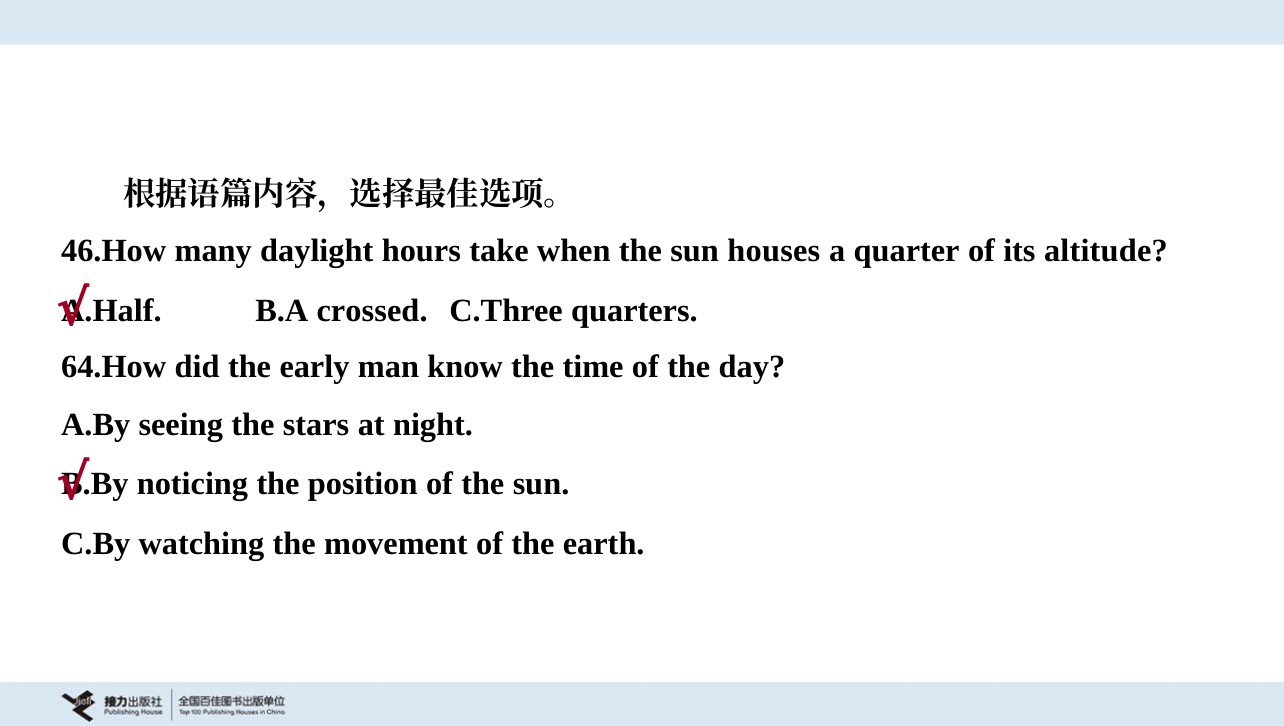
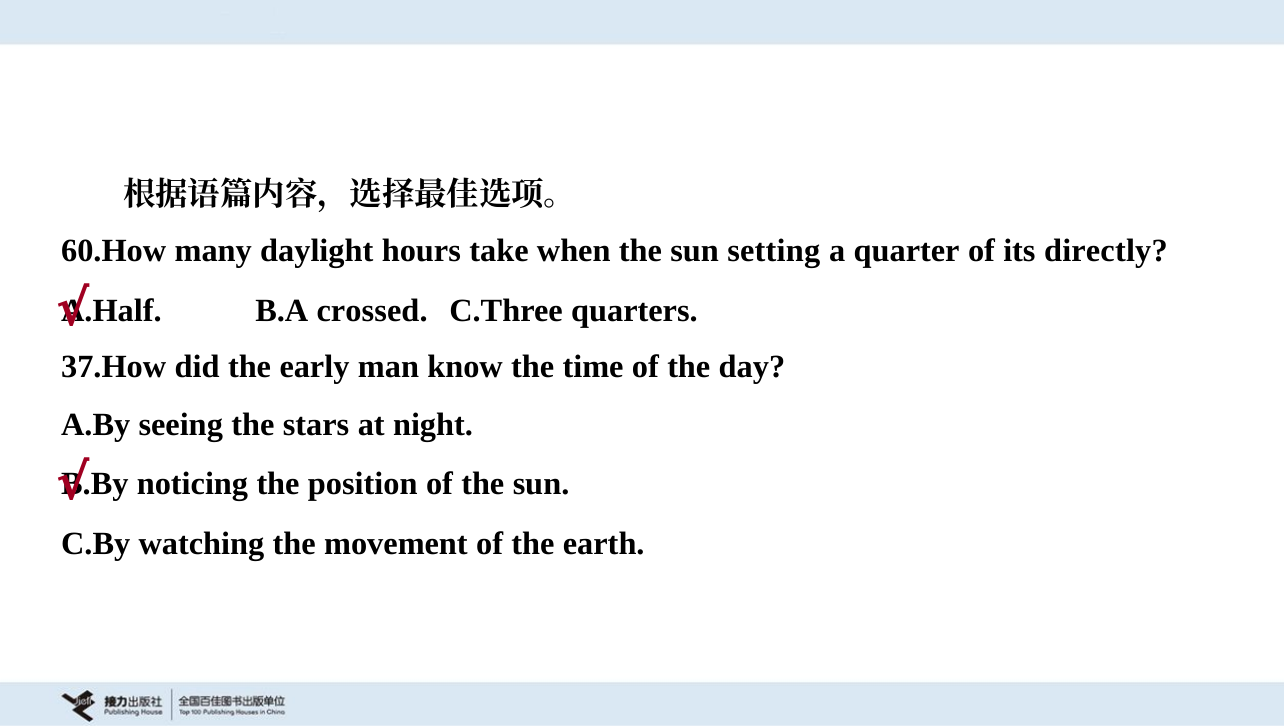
46.How: 46.How -> 60.How (114, 251)
houses: houses -> setting (774, 251)
altitude: altitude -> directly (1106, 251)
64.How: 64.How -> 37.How (114, 367)
